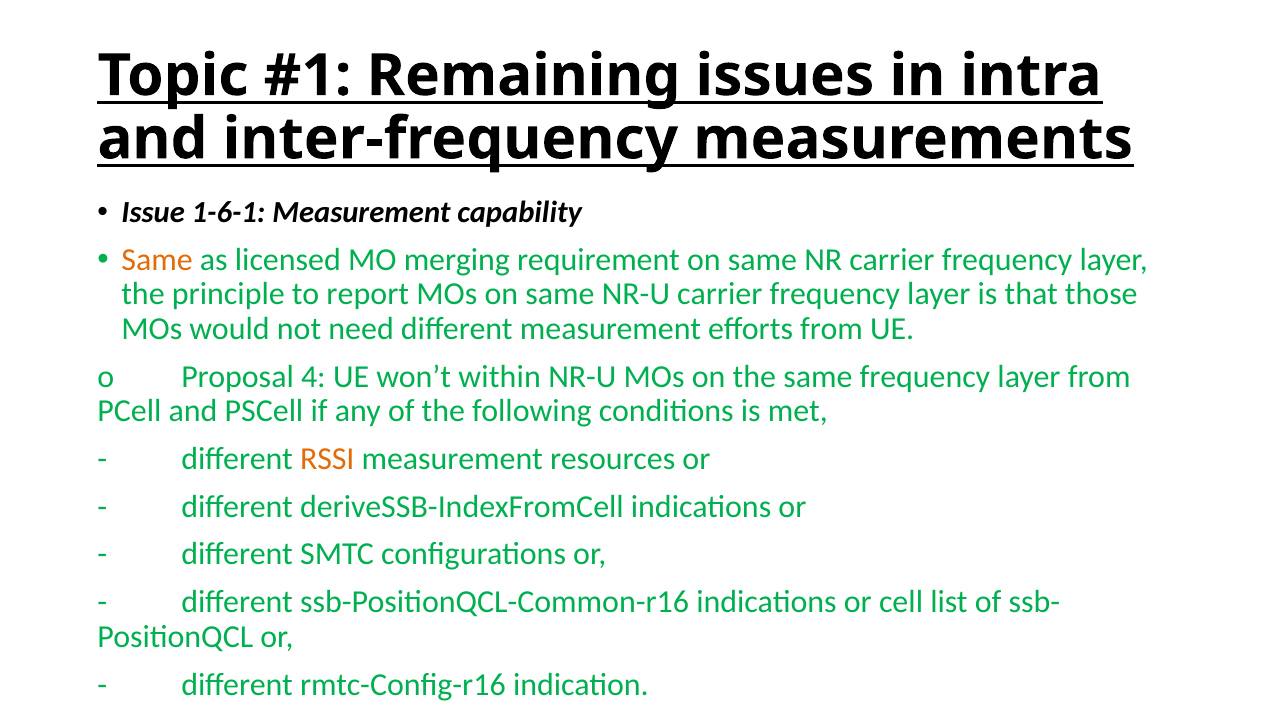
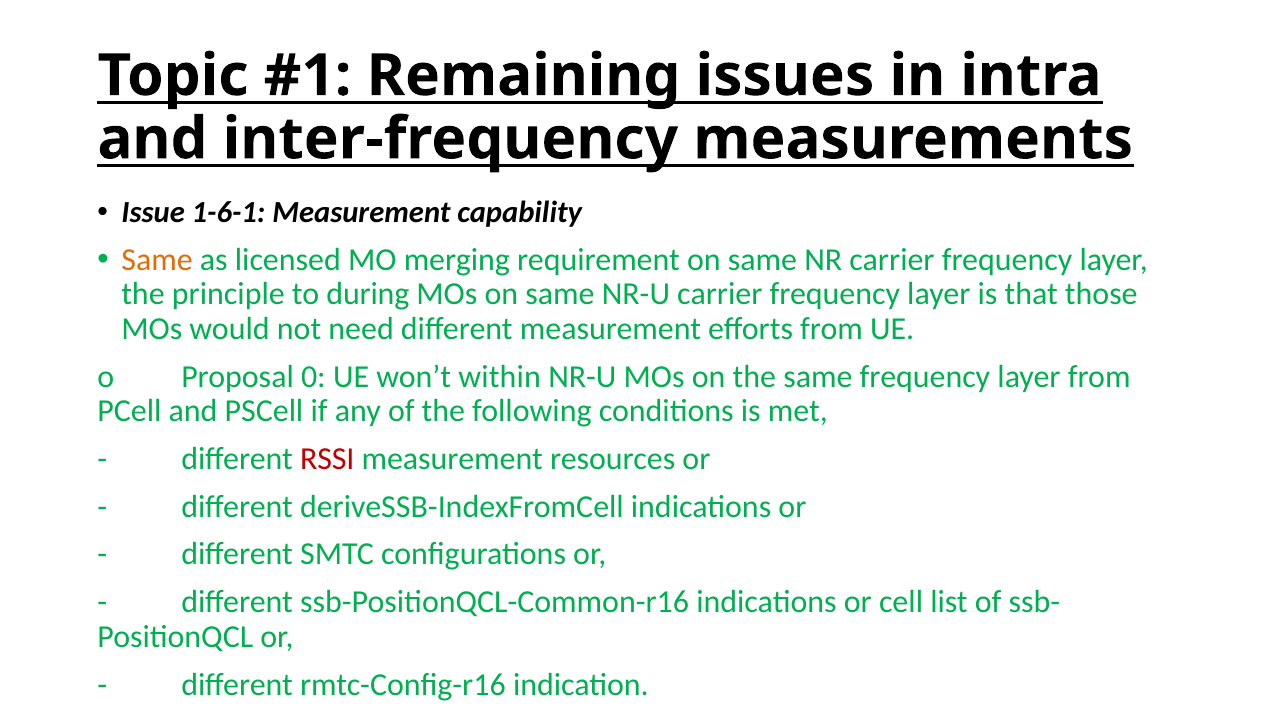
report: report -> during (368, 294)
4: 4 -> 0 (313, 376)
RSSI colour: orange -> red (327, 459)
